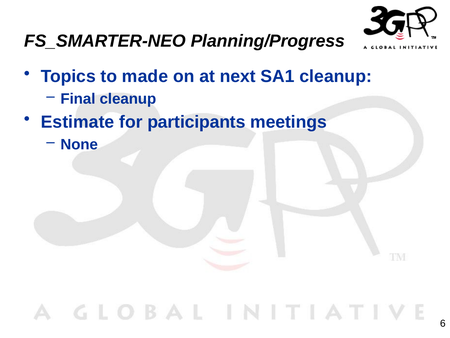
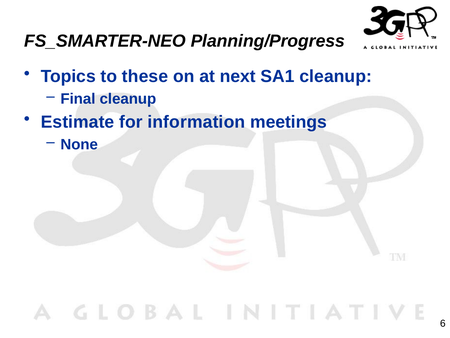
made: made -> these (145, 76)
participants: participants -> information (196, 122)
